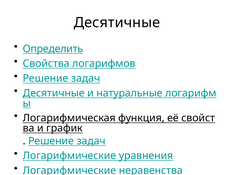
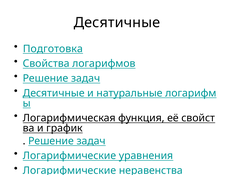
Определить: Определить -> Подготовка (53, 49)
